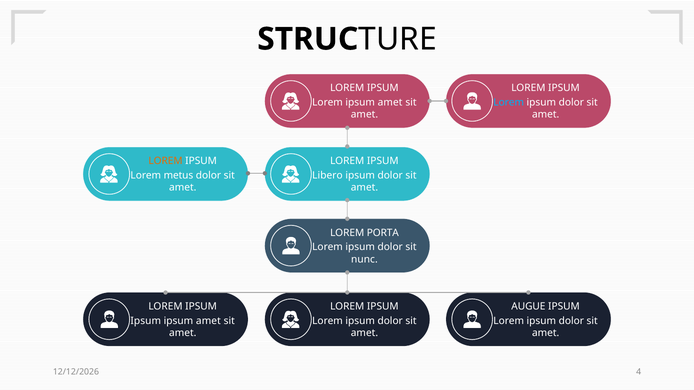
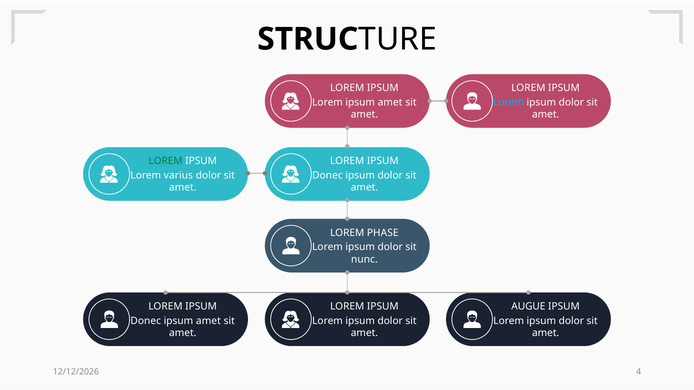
LOREM colour: orange -> green (166, 161)
metus: metus -> varius (178, 176)
Libero: Libero -> Donec (327, 176)
PORTA: PORTA -> PHASE (383, 233)
Ipsum: Ipsum -> Donec (146, 321)
